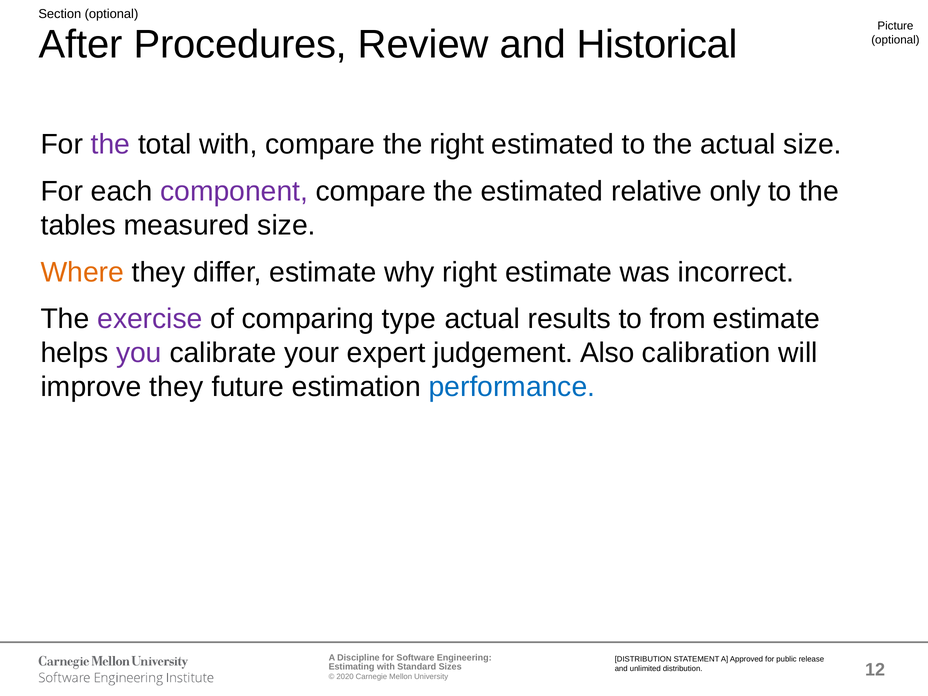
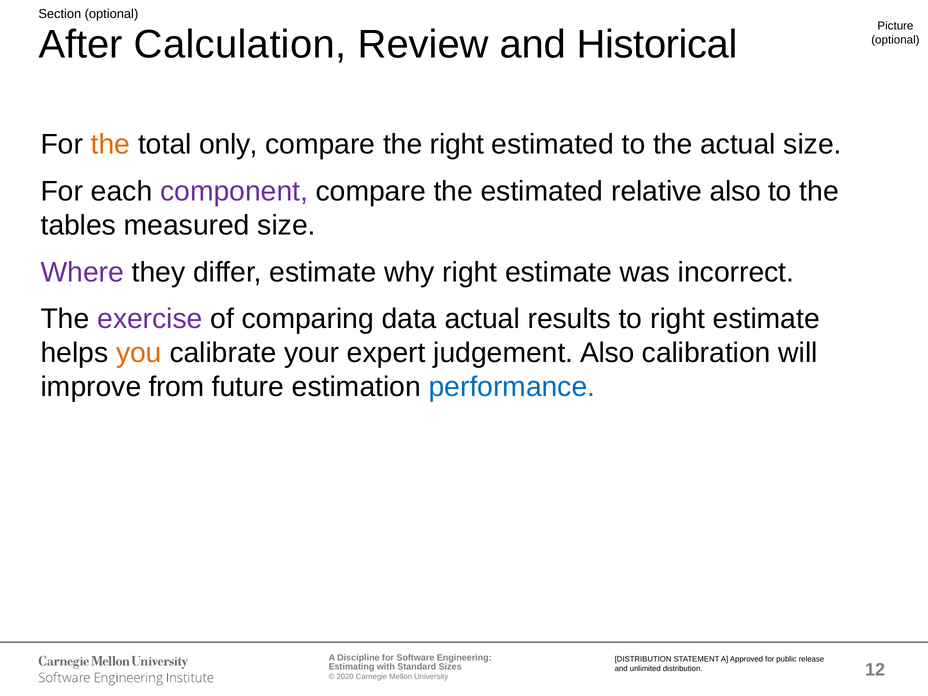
Procedures: Procedures -> Calculation (240, 45)
the colour: purple -> orange (111, 144)
total with: with -> only (228, 144)
relative only: only -> also (735, 191)
Where colour: orange -> purple (82, 272)
type: type -> data (409, 319)
to from: from -> right (678, 319)
you colour: purple -> orange (139, 353)
improve they: they -> from (177, 387)
